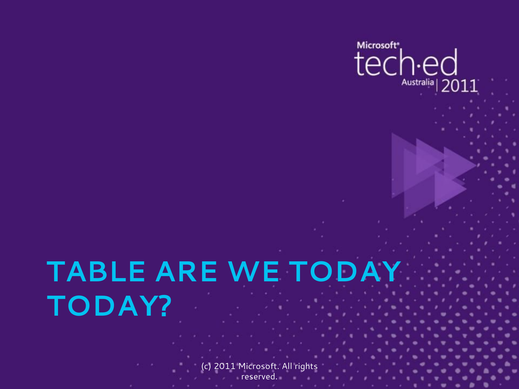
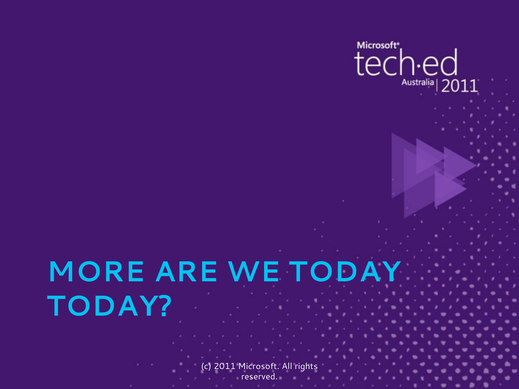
TABLE: TABLE -> MORE (96, 272)
